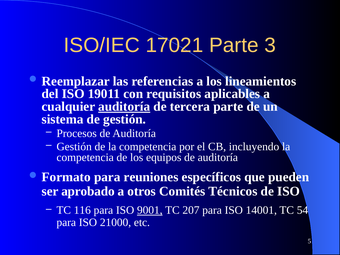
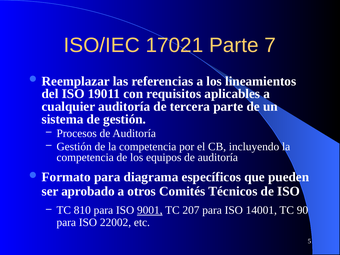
3: 3 -> 7 (270, 45)
auditoría underline: present -> none (124, 107)
reuniones: reuniones -> diagrama (151, 177)
116: 116 -> 810 (82, 210)
54: 54 -> 90 (302, 210)
21000: 21000 -> 22002 (116, 222)
